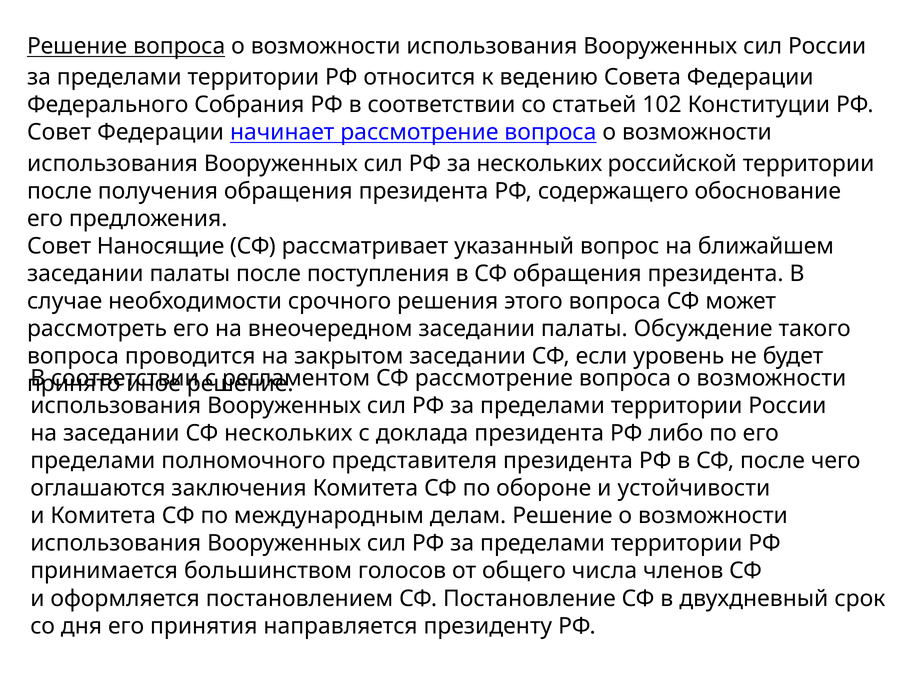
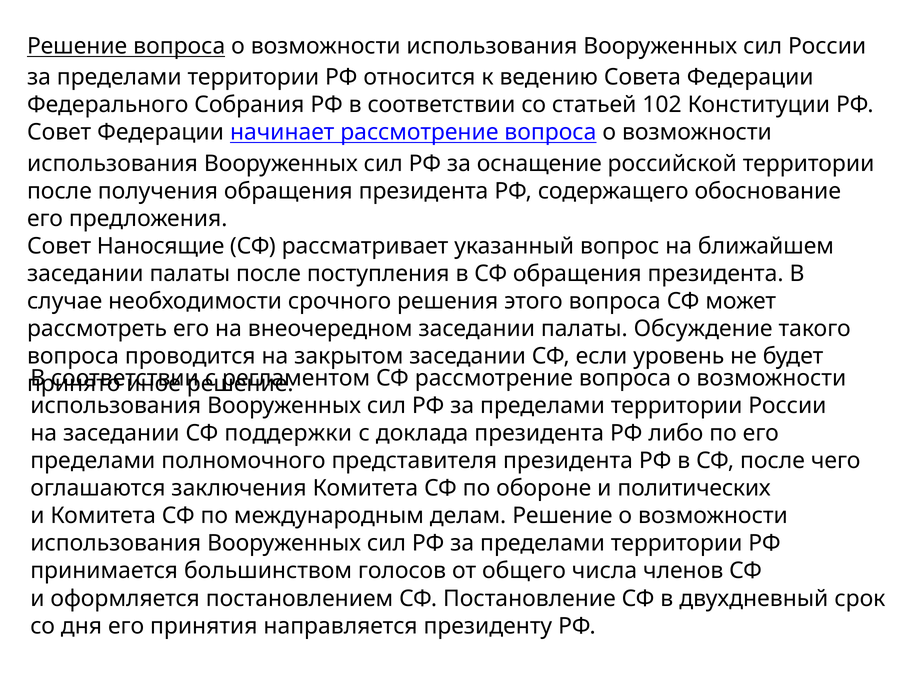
за нескольких: нескольких -> оснащение (539, 163)
СФ нескольких: нескольких -> поддержки (288, 433)
устойчивости: устойчивости -> политических (694, 488)
